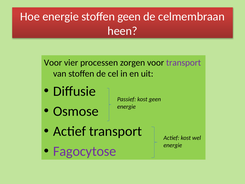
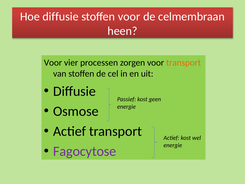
Hoe energie: energie -> diffusie (61, 17)
stoffen geen: geen -> voor (129, 17)
transport colour: purple -> orange (184, 63)
